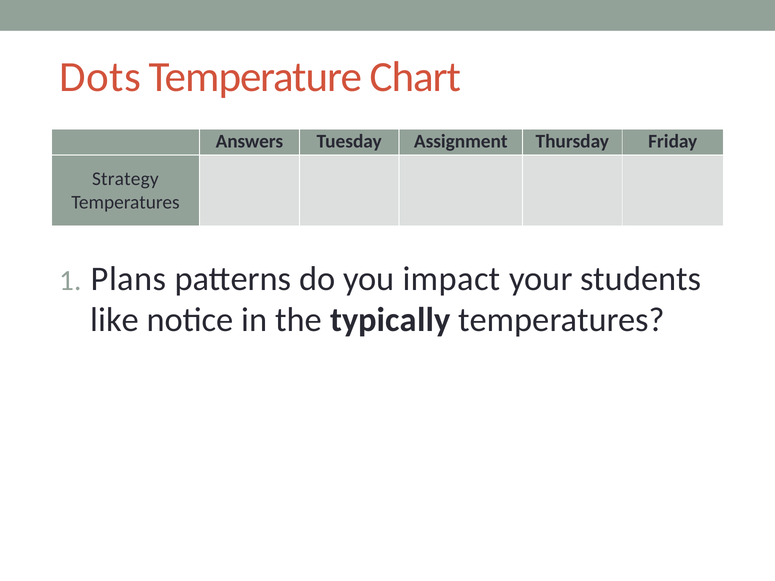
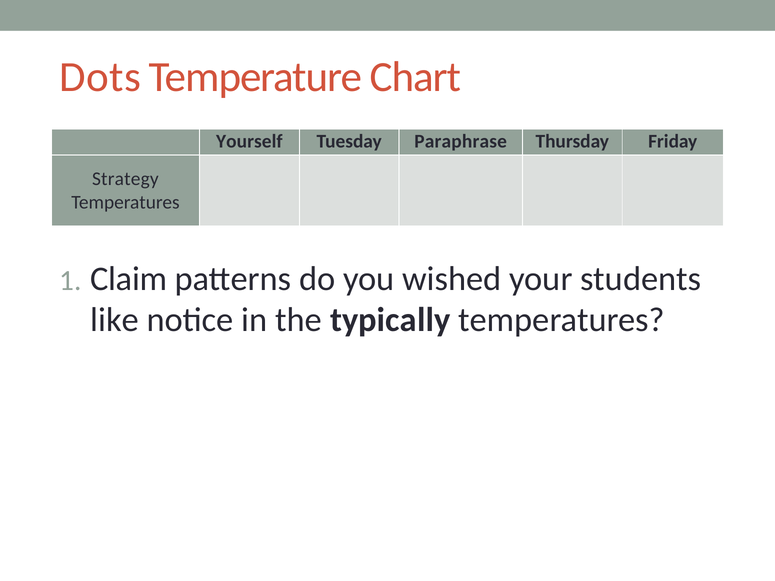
Answers: Answers -> Yourself (249, 141)
Assignment: Assignment -> Paraphrase (461, 141)
Plans: Plans -> Claim (129, 279)
impact: impact -> wished (452, 279)
